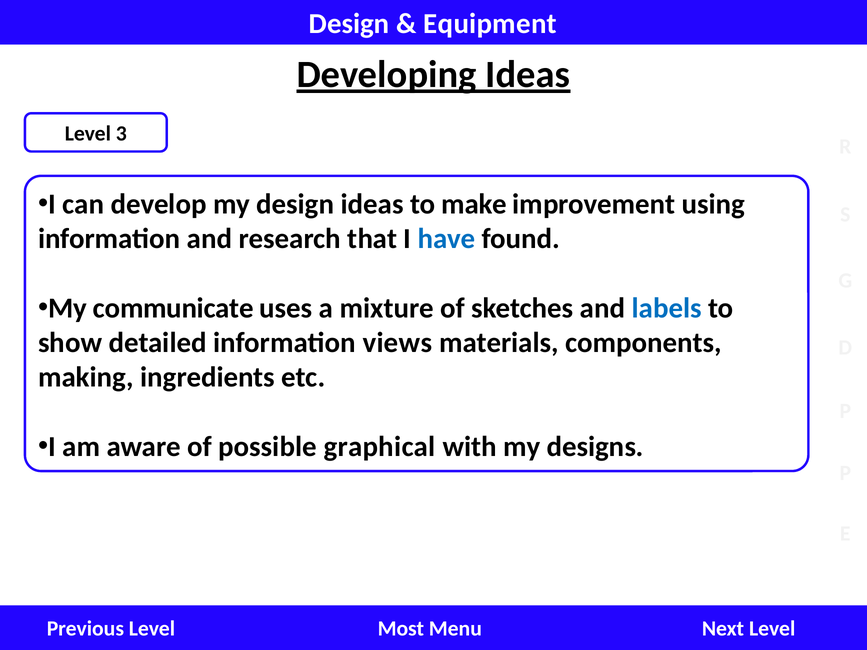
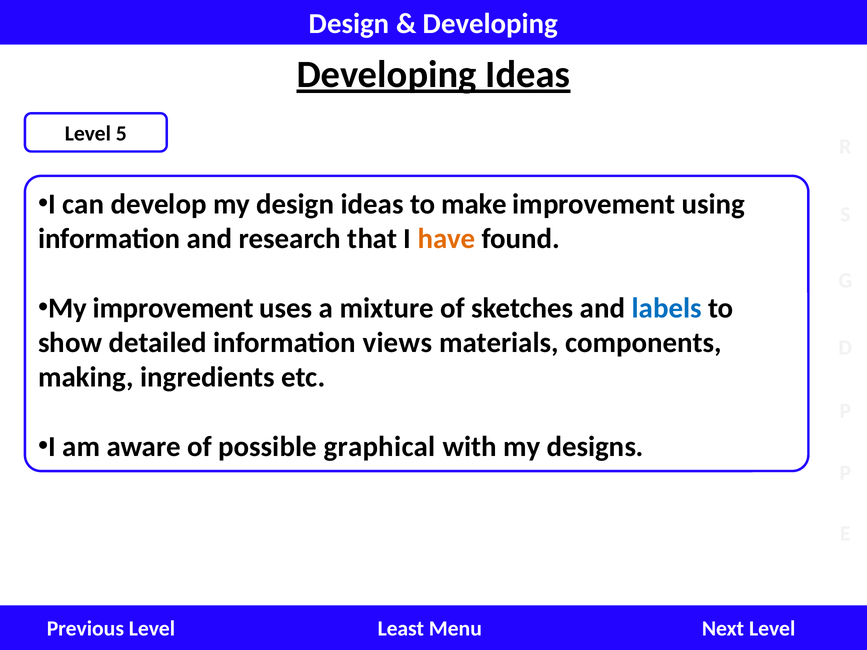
Equipment: Equipment -> Developing (490, 24)
3: 3 -> 5 (121, 134)
have colour: blue -> orange (446, 239)
My communicate: communicate -> improvement (173, 308)
Most: Most -> Least (401, 629)
